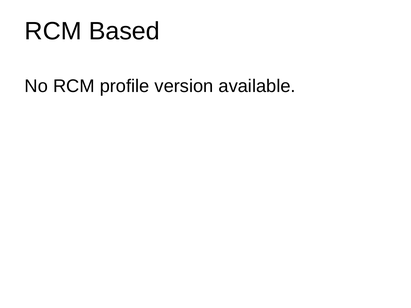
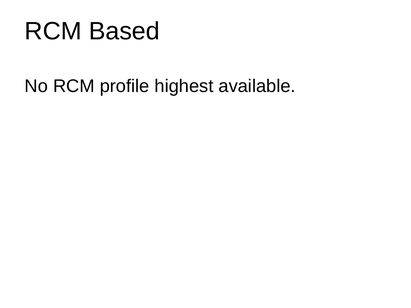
version: version -> highest (184, 86)
